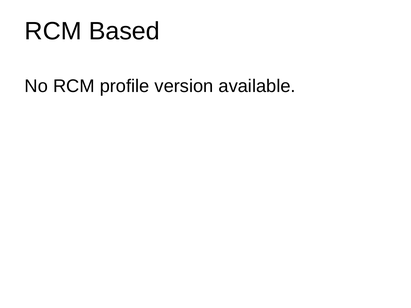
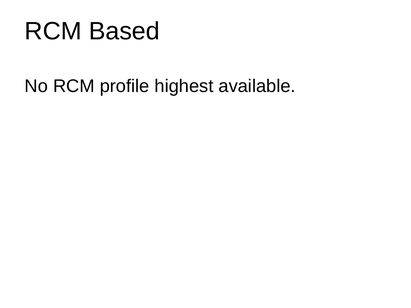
version: version -> highest (184, 86)
